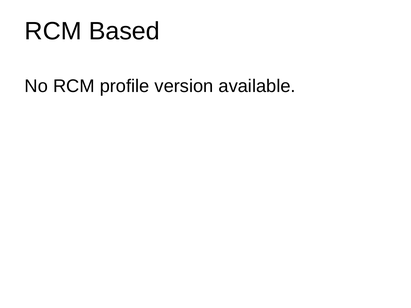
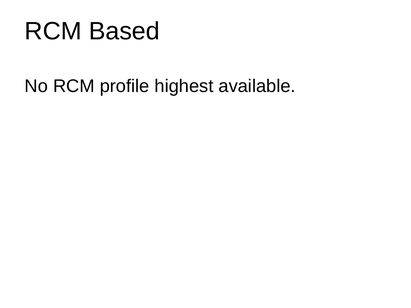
version: version -> highest (184, 86)
